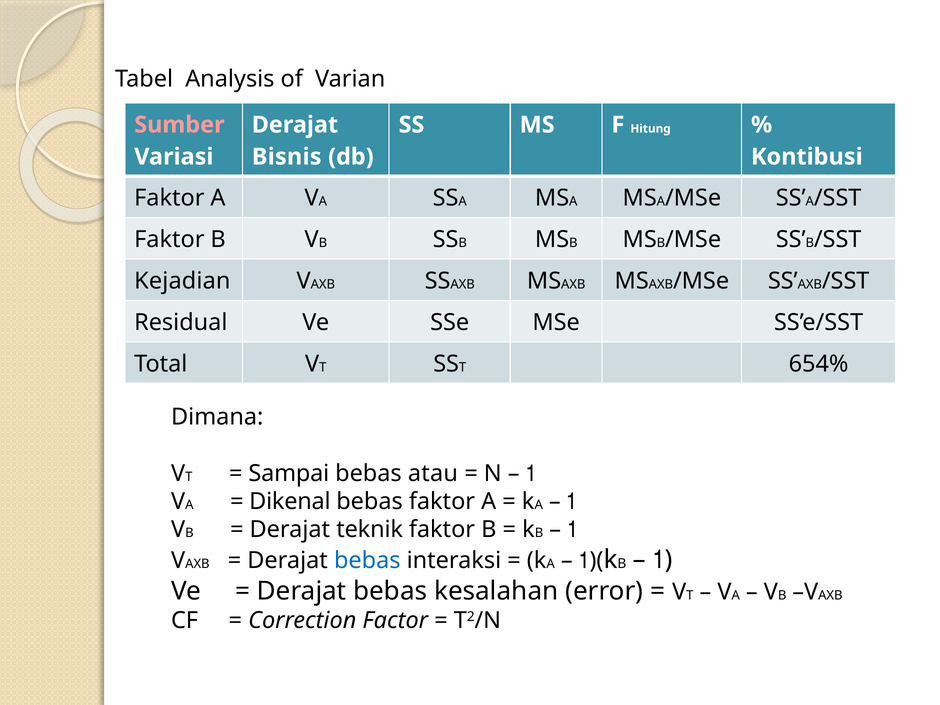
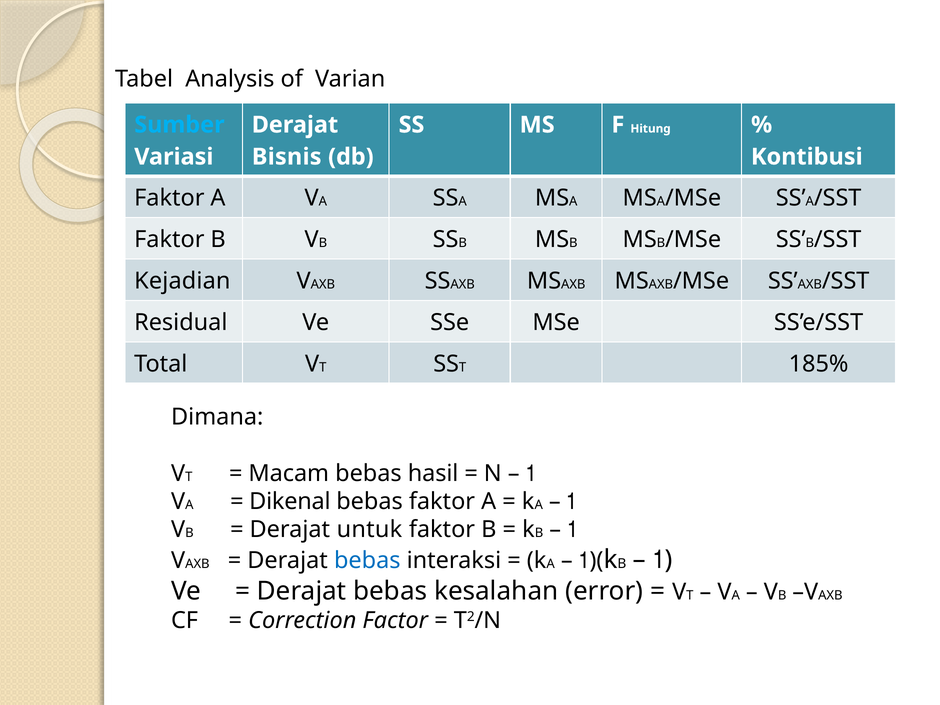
Sumber colour: pink -> light blue (179, 125)
654%: 654% -> 185% (819, 364)
Sampai: Sampai -> Macam (289, 473)
atau: atau -> hasil (433, 473)
teknik: teknik -> untuk (369, 530)
